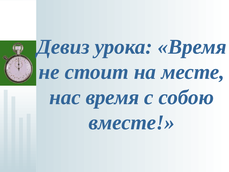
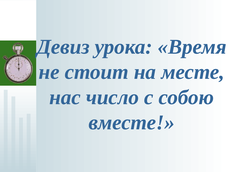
нас время: время -> число (112, 97)
